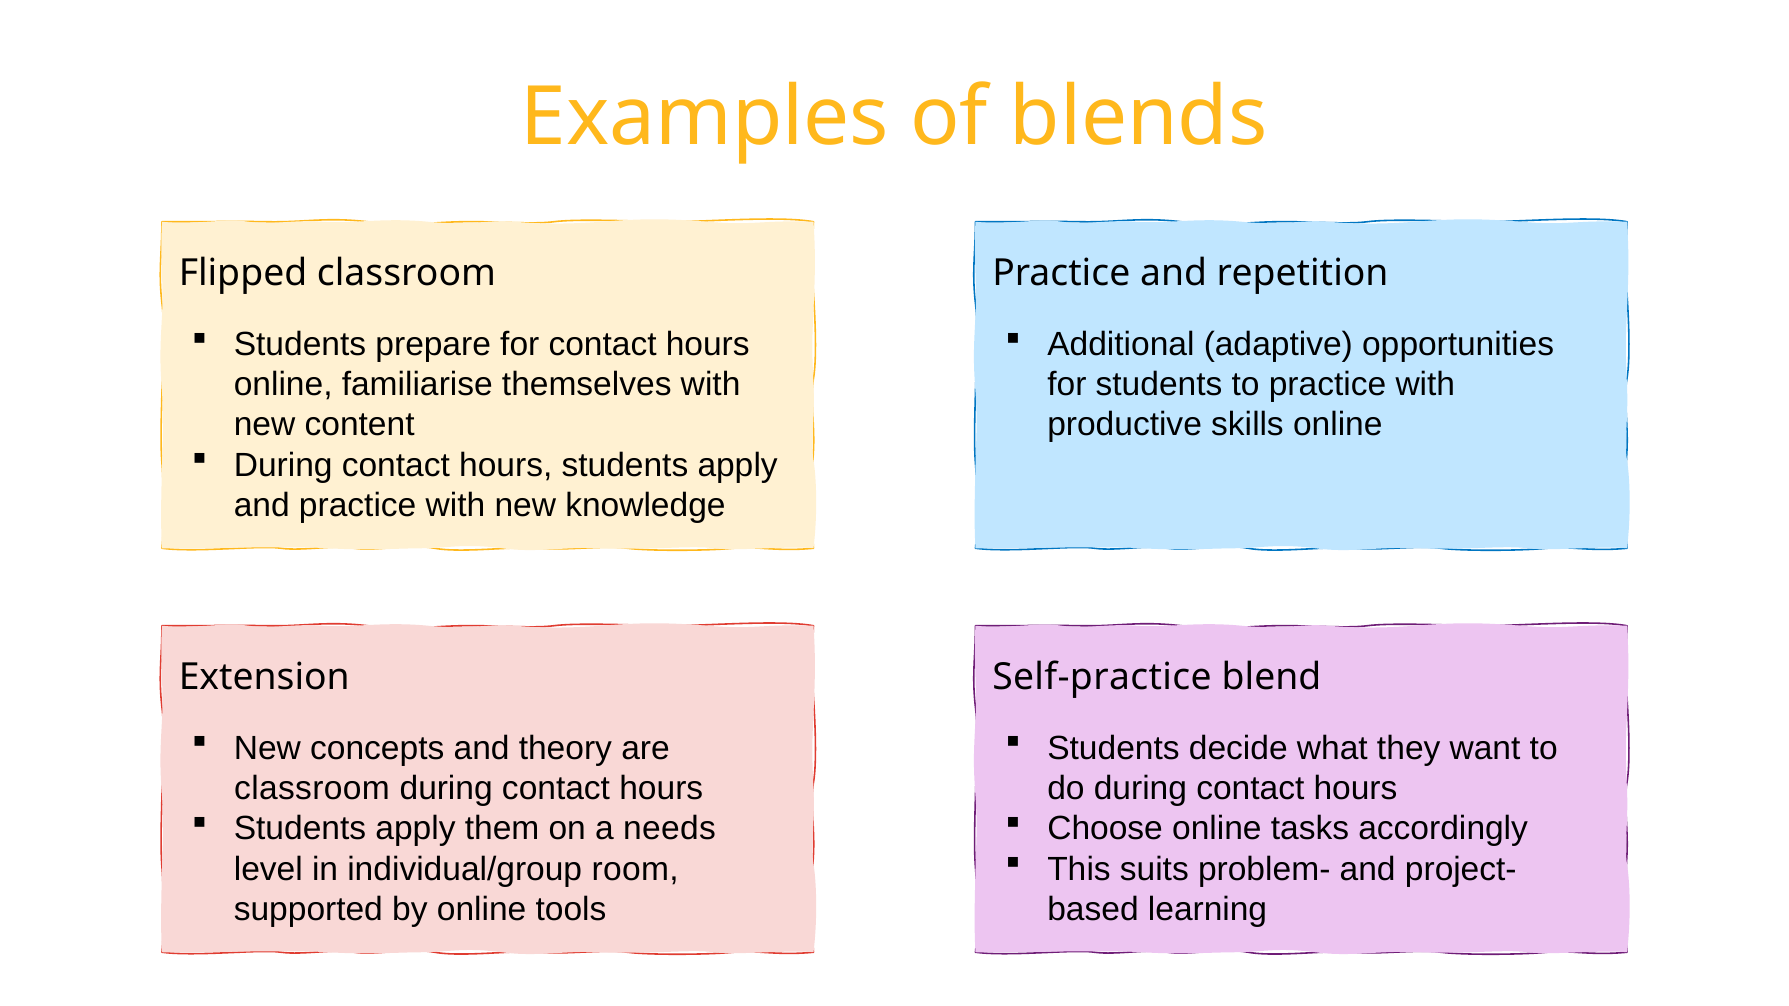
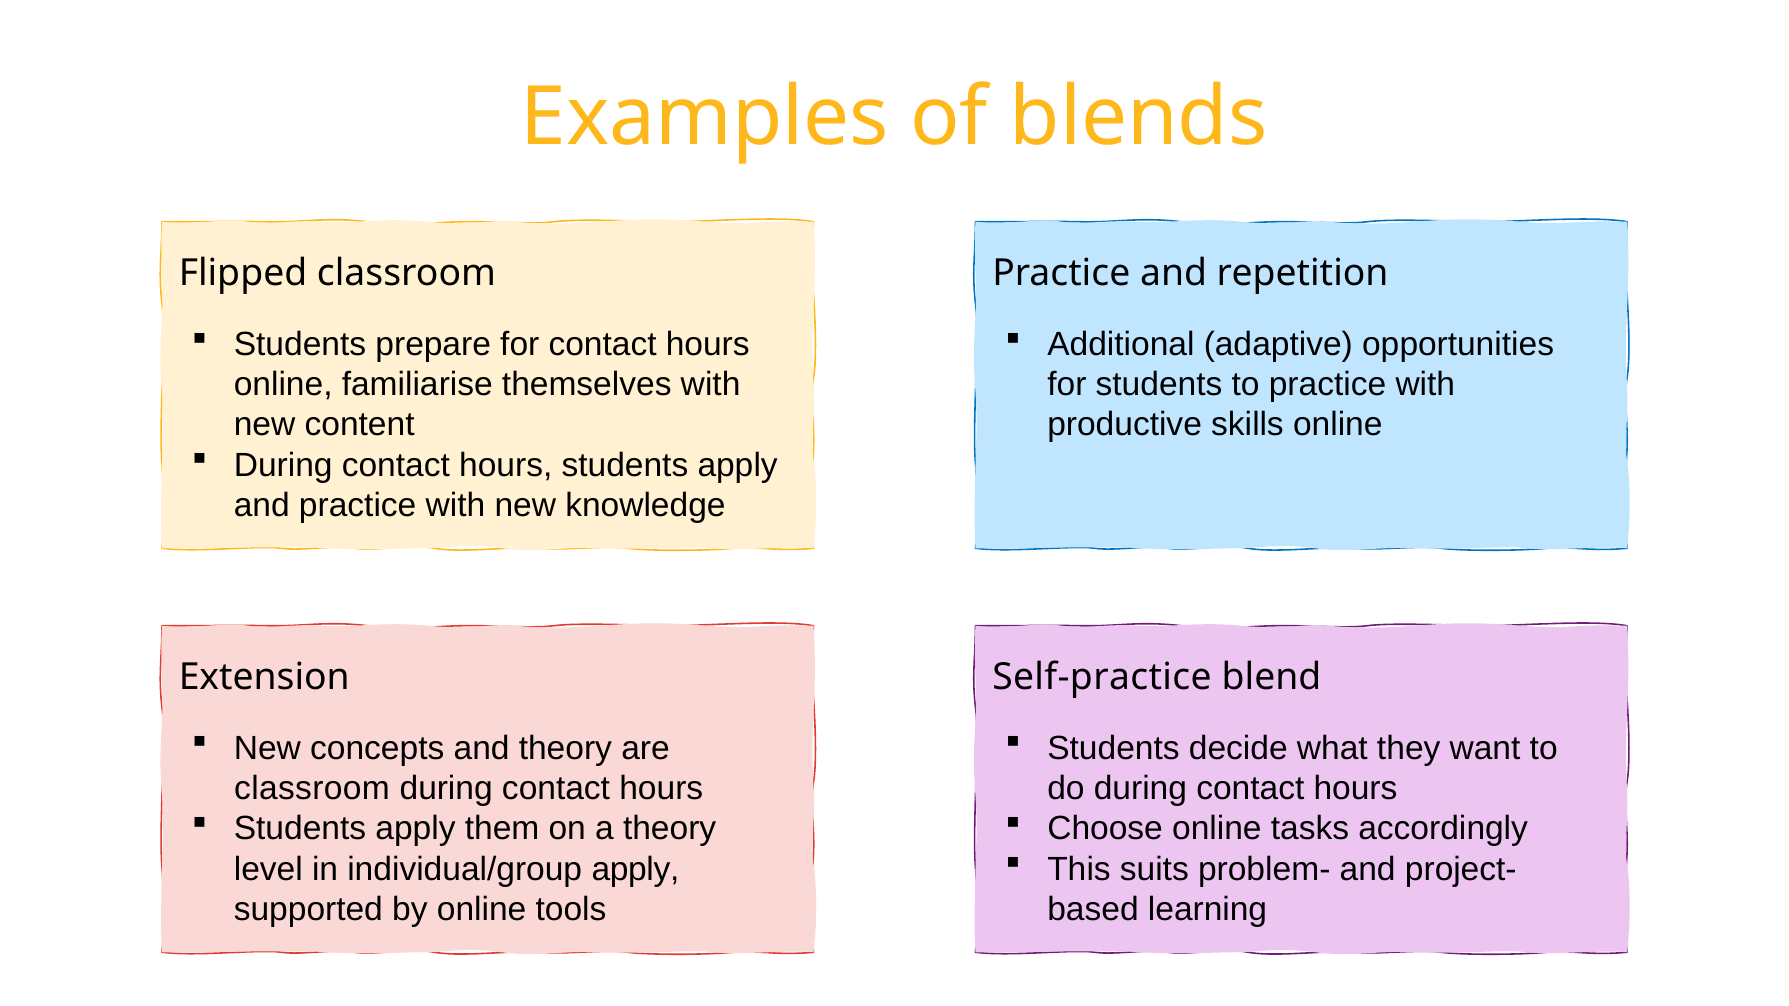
a needs: needs -> theory (670, 829)
individual/group room: room -> apply (635, 869)
